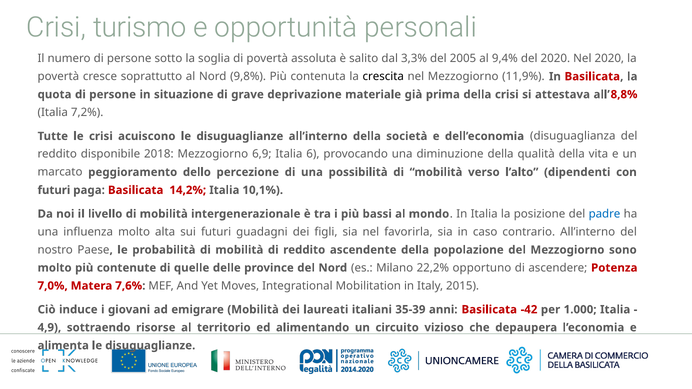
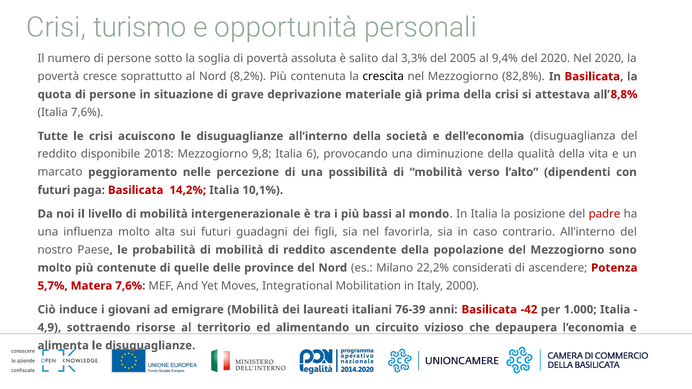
9,8%: 9,8% -> 8,2% (248, 77)
11,9%: 11,9% -> 82,8% (523, 77)
Italia 7,2%: 7,2% -> 7,6% (87, 113)
6,9: 6,9 -> 9,8 (262, 154)
dello: dello -> nelle (197, 172)
padre colour: blue -> red (605, 214)
opportuno: opportuno -> considerati (482, 268)
7,0%: 7,0% -> 5,7% (53, 286)
2015: 2015 -> 2000 (463, 286)
35-39: 35-39 -> 76-39 (410, 310)
